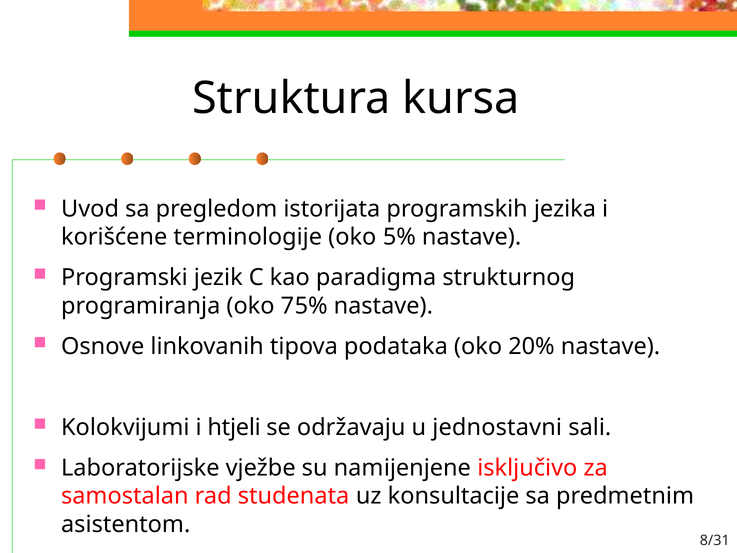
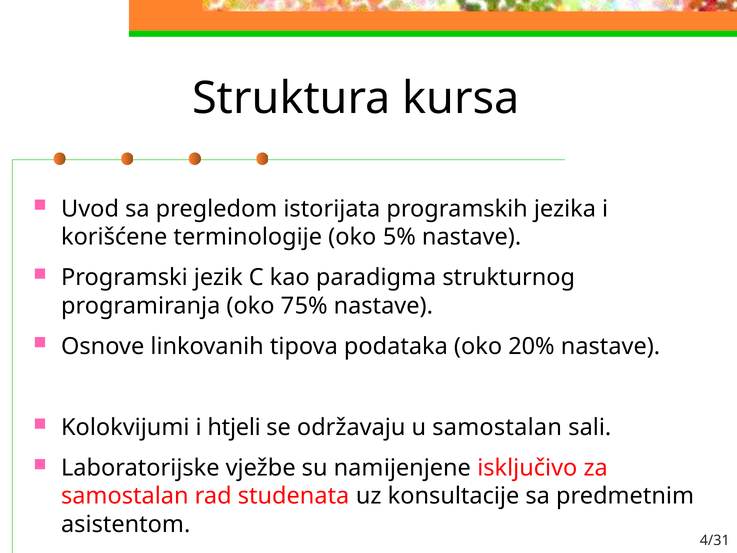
u jednostavni: jednostavni -> samostalan (497, 427)
8/31: 8/31 -> 4/31 (715, 540)
